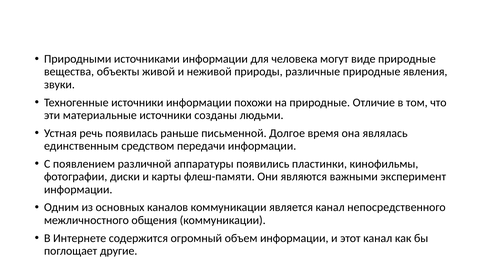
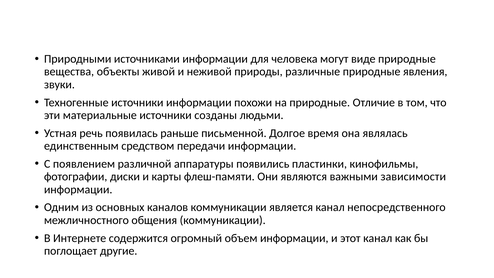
эксперимент: эксперимент -> зависимости (413, 177)
